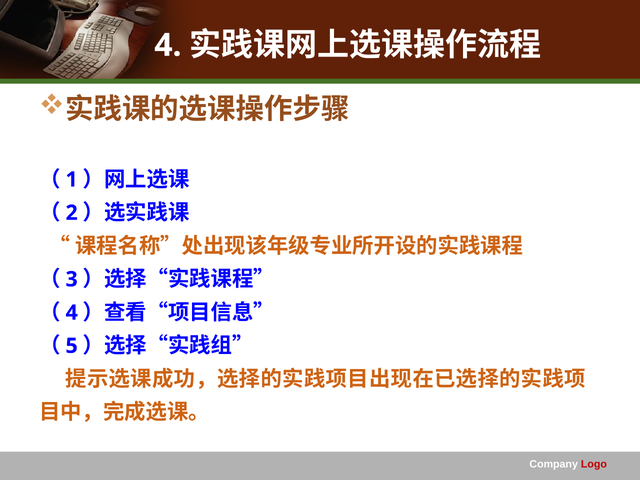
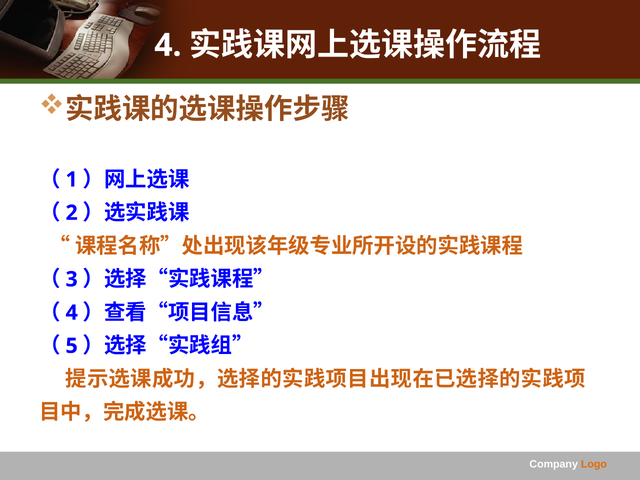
Logo colour: red -> orange (594, 464)
